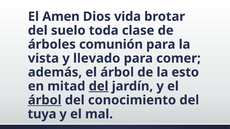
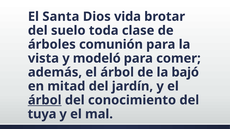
Amen: Amen -> Santa (61, 17)
llevado: llevado -> modeló (97, 58)
esto: esto -> bajó (185, 72)
del underline: present -> none (99, 86)
